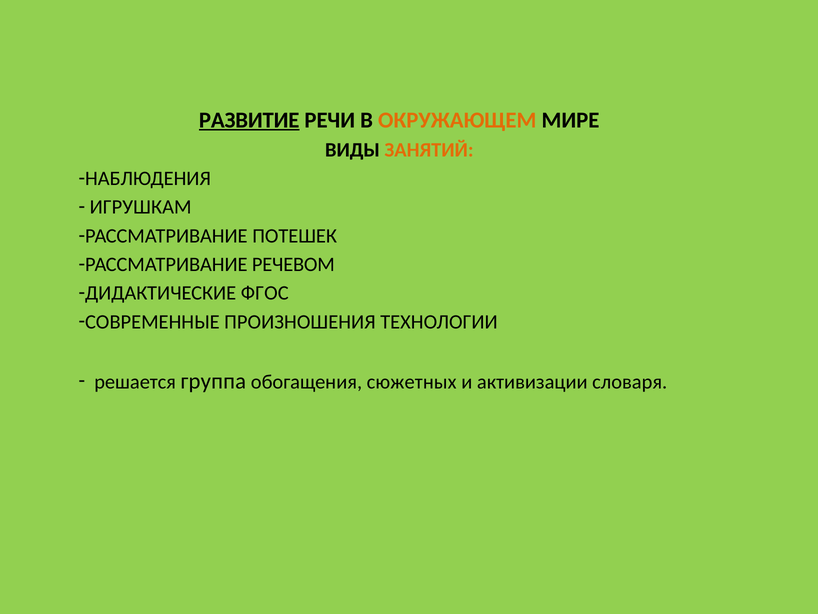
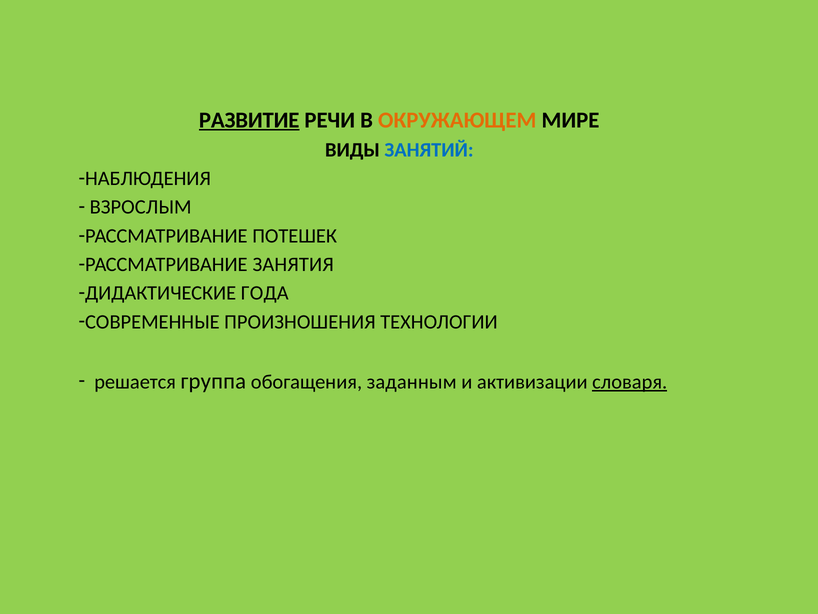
ЗАНЯТИЙ colour: orange -> blue (429, 150)
ИГРУШКАМ: ИГРУШКАМ -> ВЗРОСЛЫМ (141, 207)
РЕЧЕВОМ: РЕЧЕВОМ -> ЗАНЯТИЯ (293, 264)
ФГОС: ФГОС -> ГОДА (265, 293)
сюжетных: сюжетных -> заданным (412, 382)
словаря underline: none -> present (630, 382)
